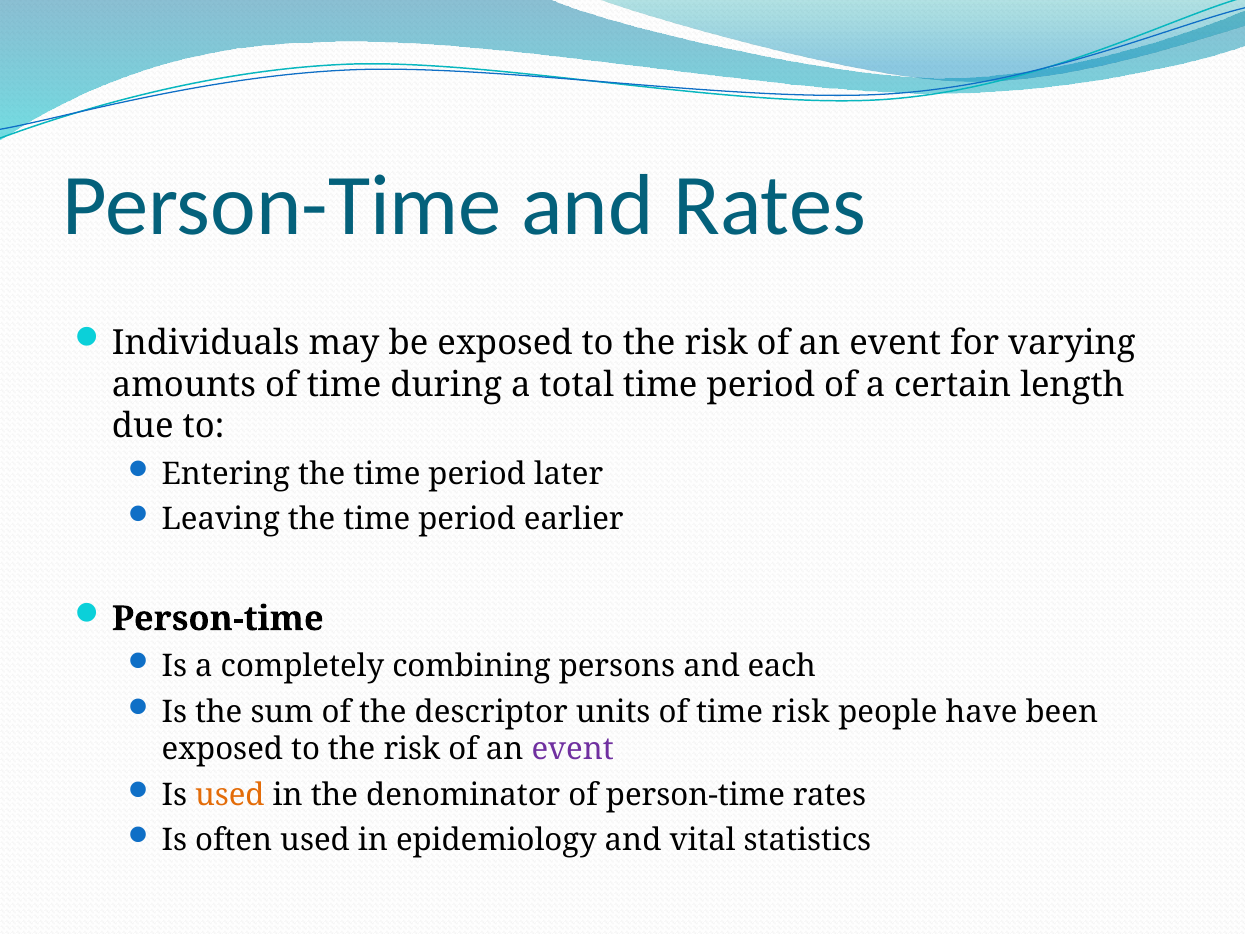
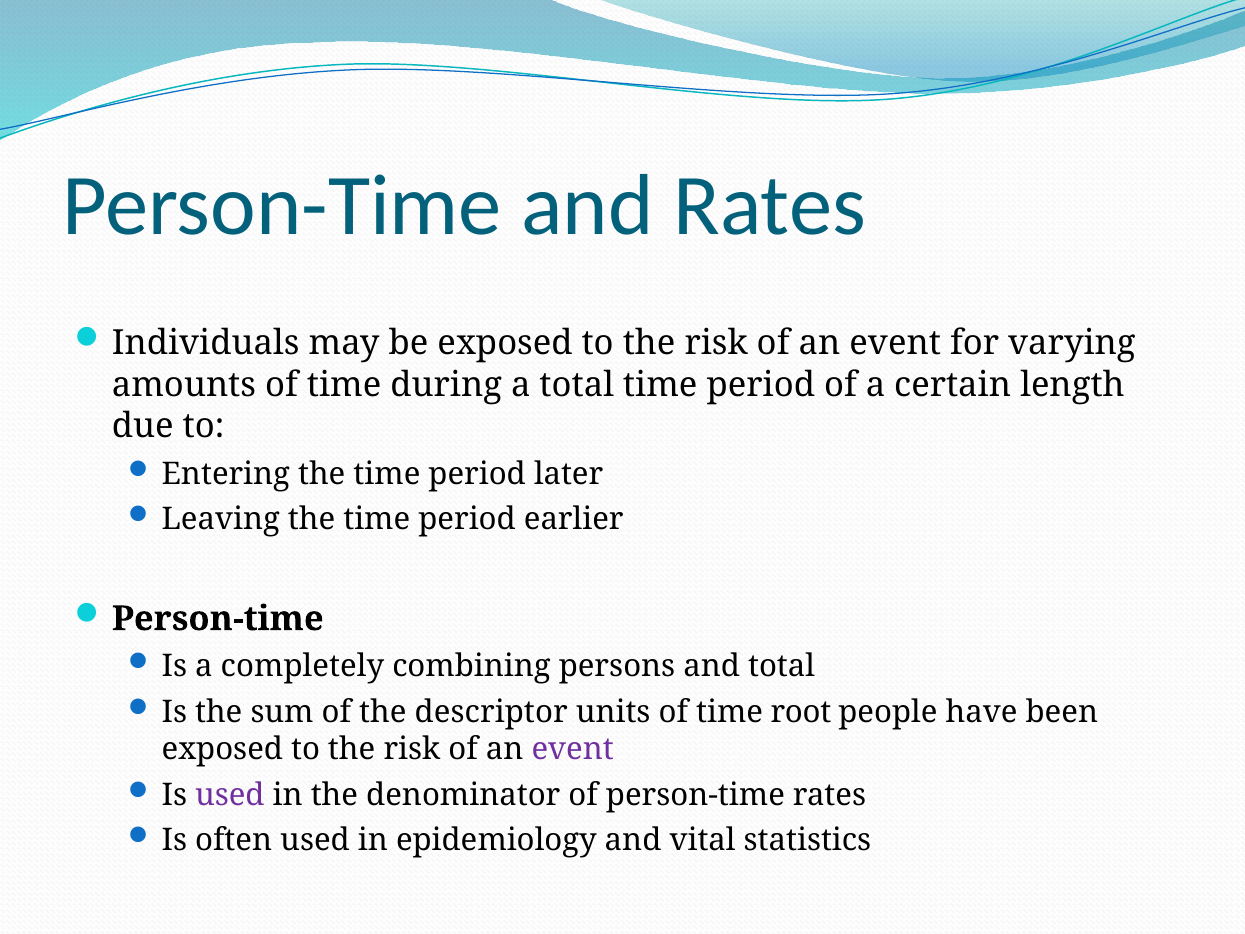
and each: each -> total (782, 666)
time risk: risk -> root (801, 712)
used colour: orange -> purple (230, 795)
